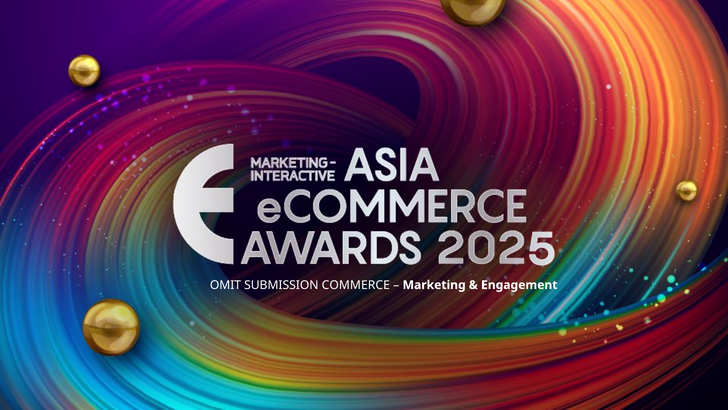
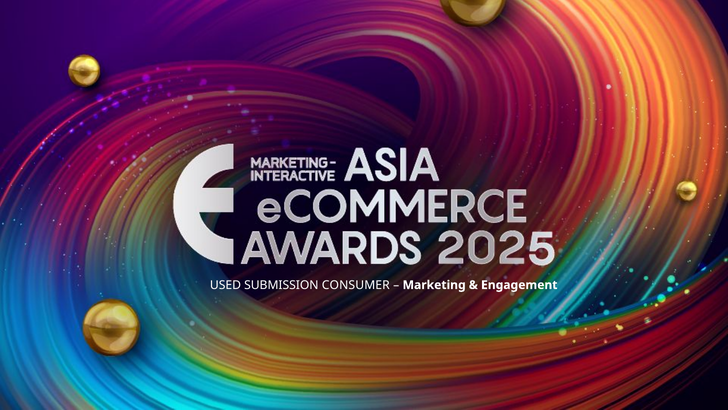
OMIT: OMIT -> USED (225, 285)
COMMERCE: COMMERCE -> CONSUMER (356, 285)
